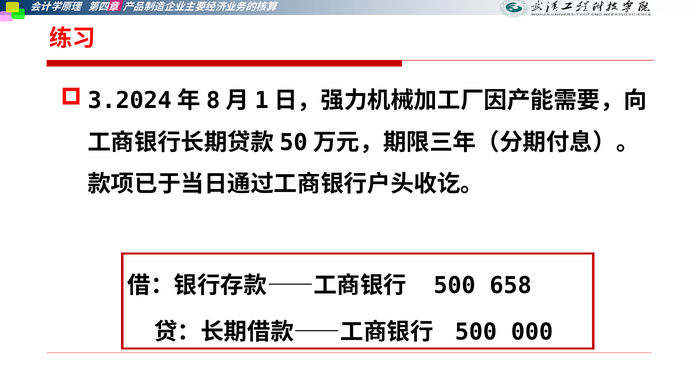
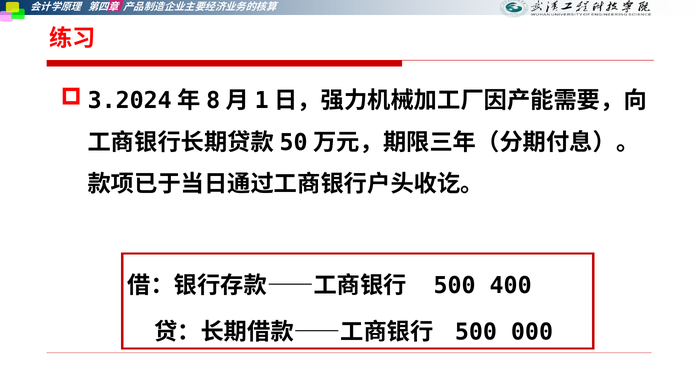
658: 658 -> 400 (511, 286)
